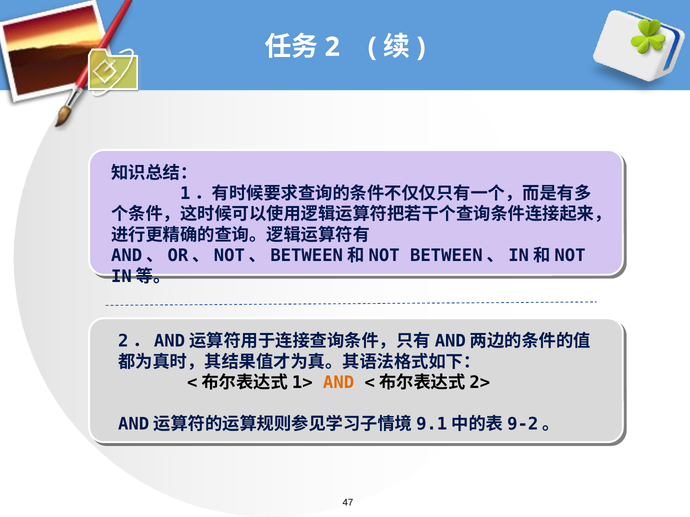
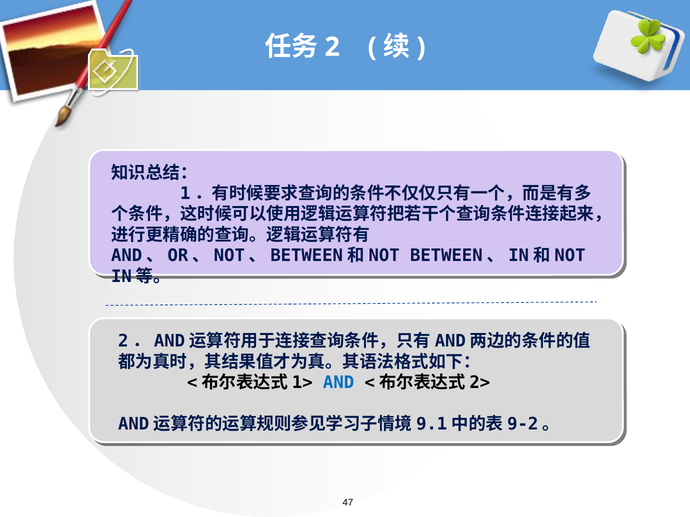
AND colour: orange -> blue (339, 383)
